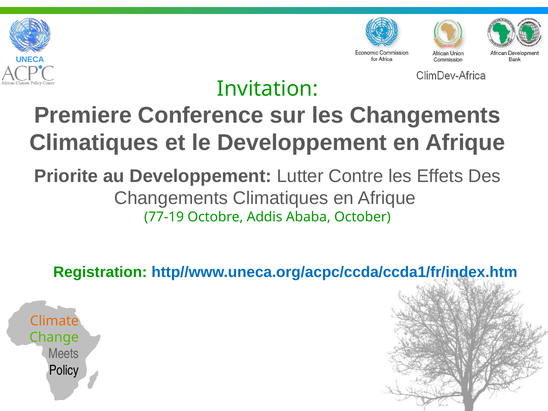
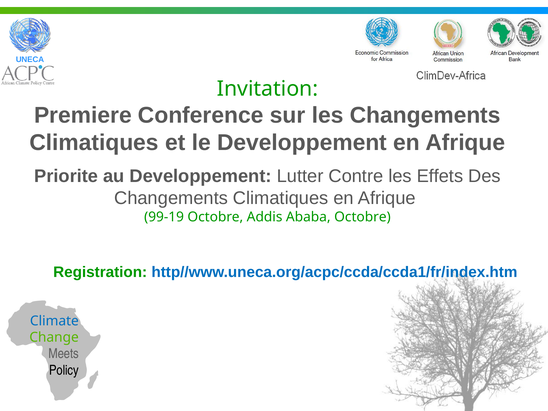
77-19: 77-19 -> 99-19 (164, 217)
Ababa October: October -> Octobre (362, 217)
Climate colour: orange -> blue (54, 321)
